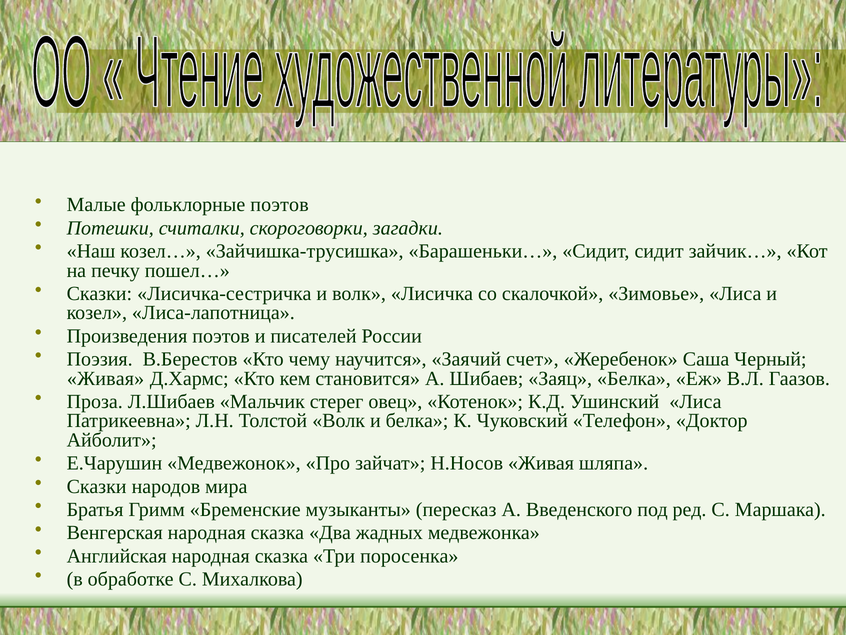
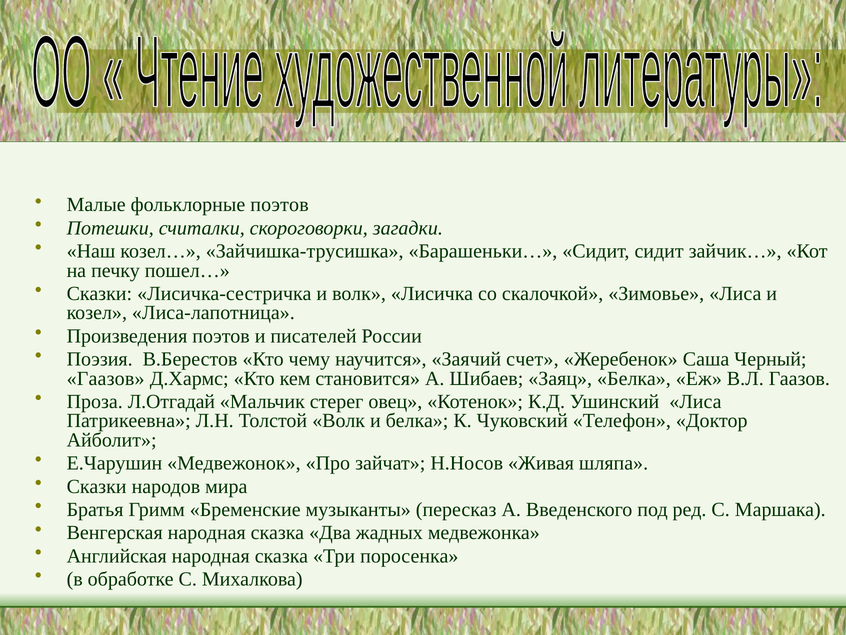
Живая: Живая -> Гаазов (106, 378)
Л.Шибаев: Л.Шибаев -> Л.Отгадай (171, 401)
